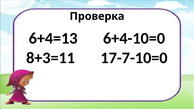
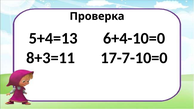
6+4=13: 6+4=13 -> 5+4=13 (53, 38)
